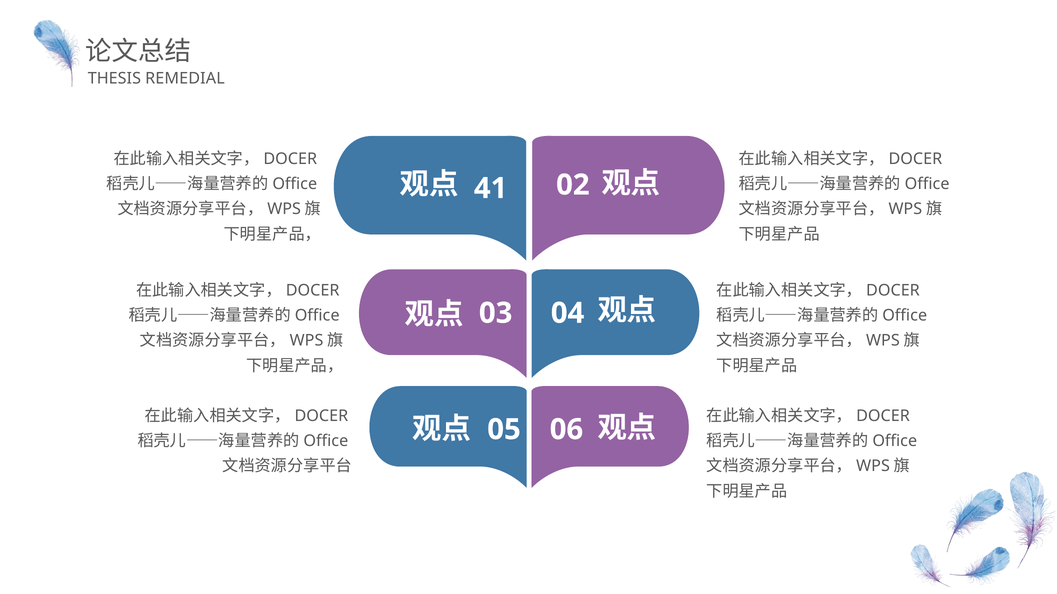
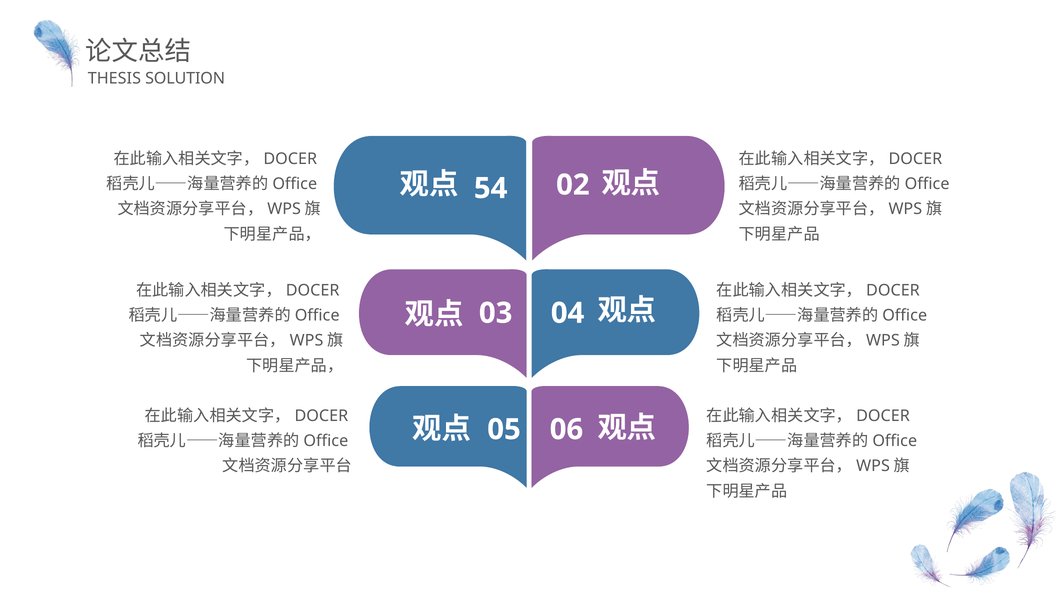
REMEDIAL: REMEDIAL -> SOLUTION (185, 78)
41: 41 -> 54 (491, 189)
